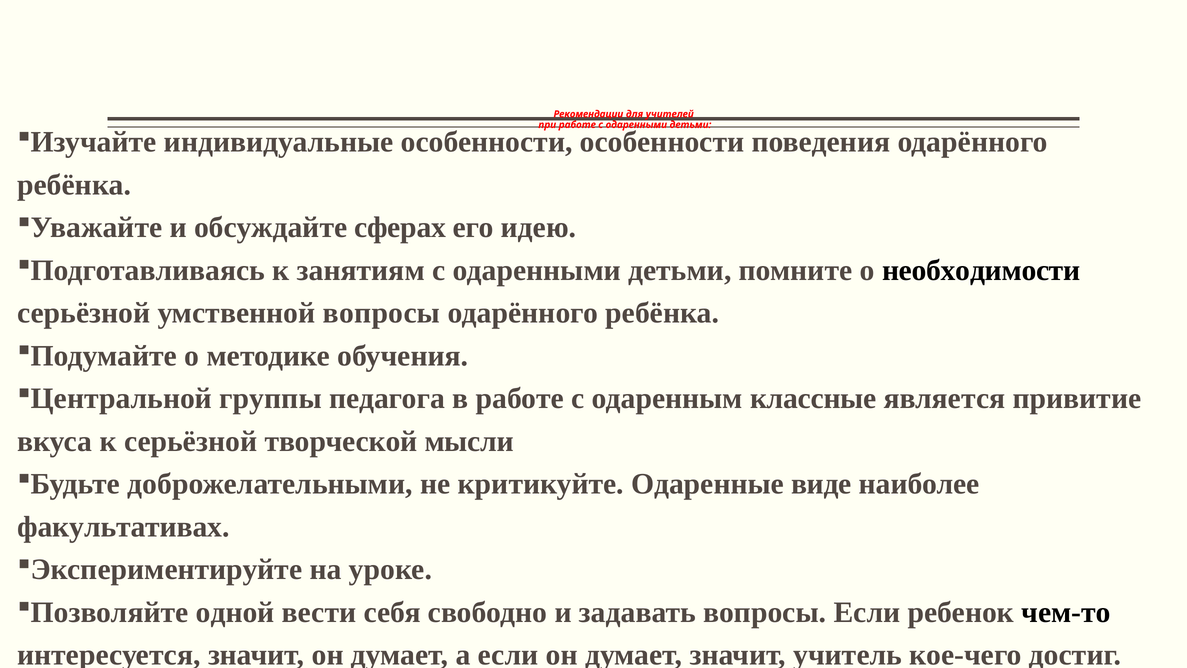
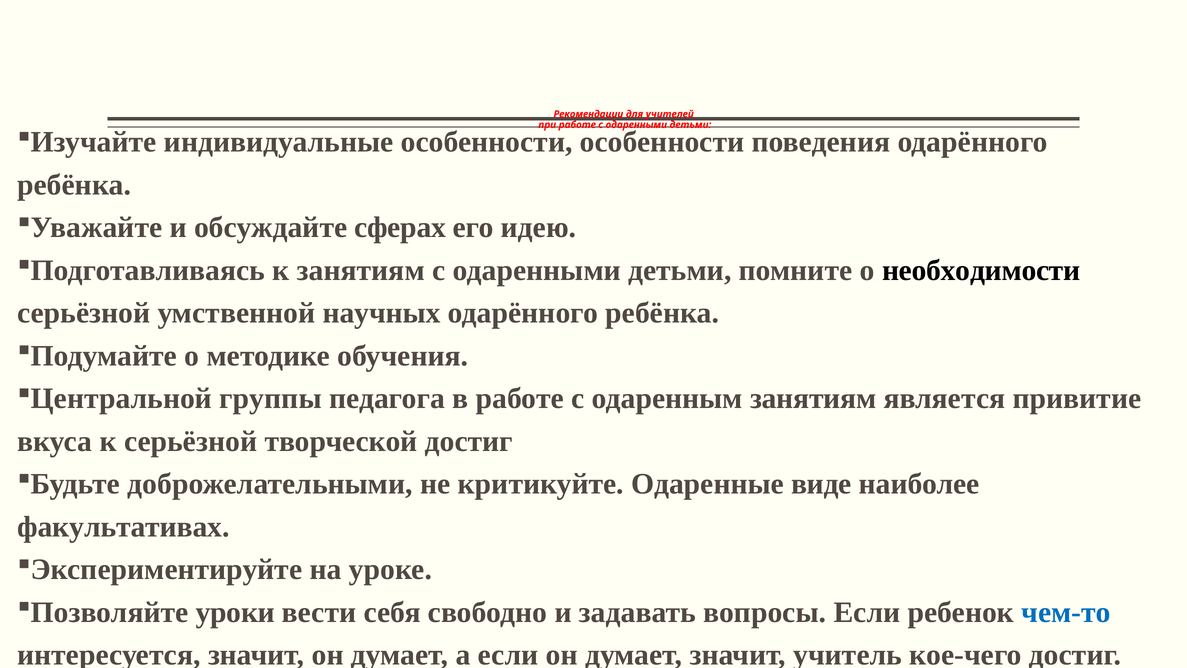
умственной вопросы: вопросы -> научных (382, 313)
одаренным классные: классные -> занятиям (813, 398)
творческой мысли: мысли -> достиг (469, 441)
одной: одной -> уроки (235, 612)
чем-то colour: black -> blue (1066, 612)
